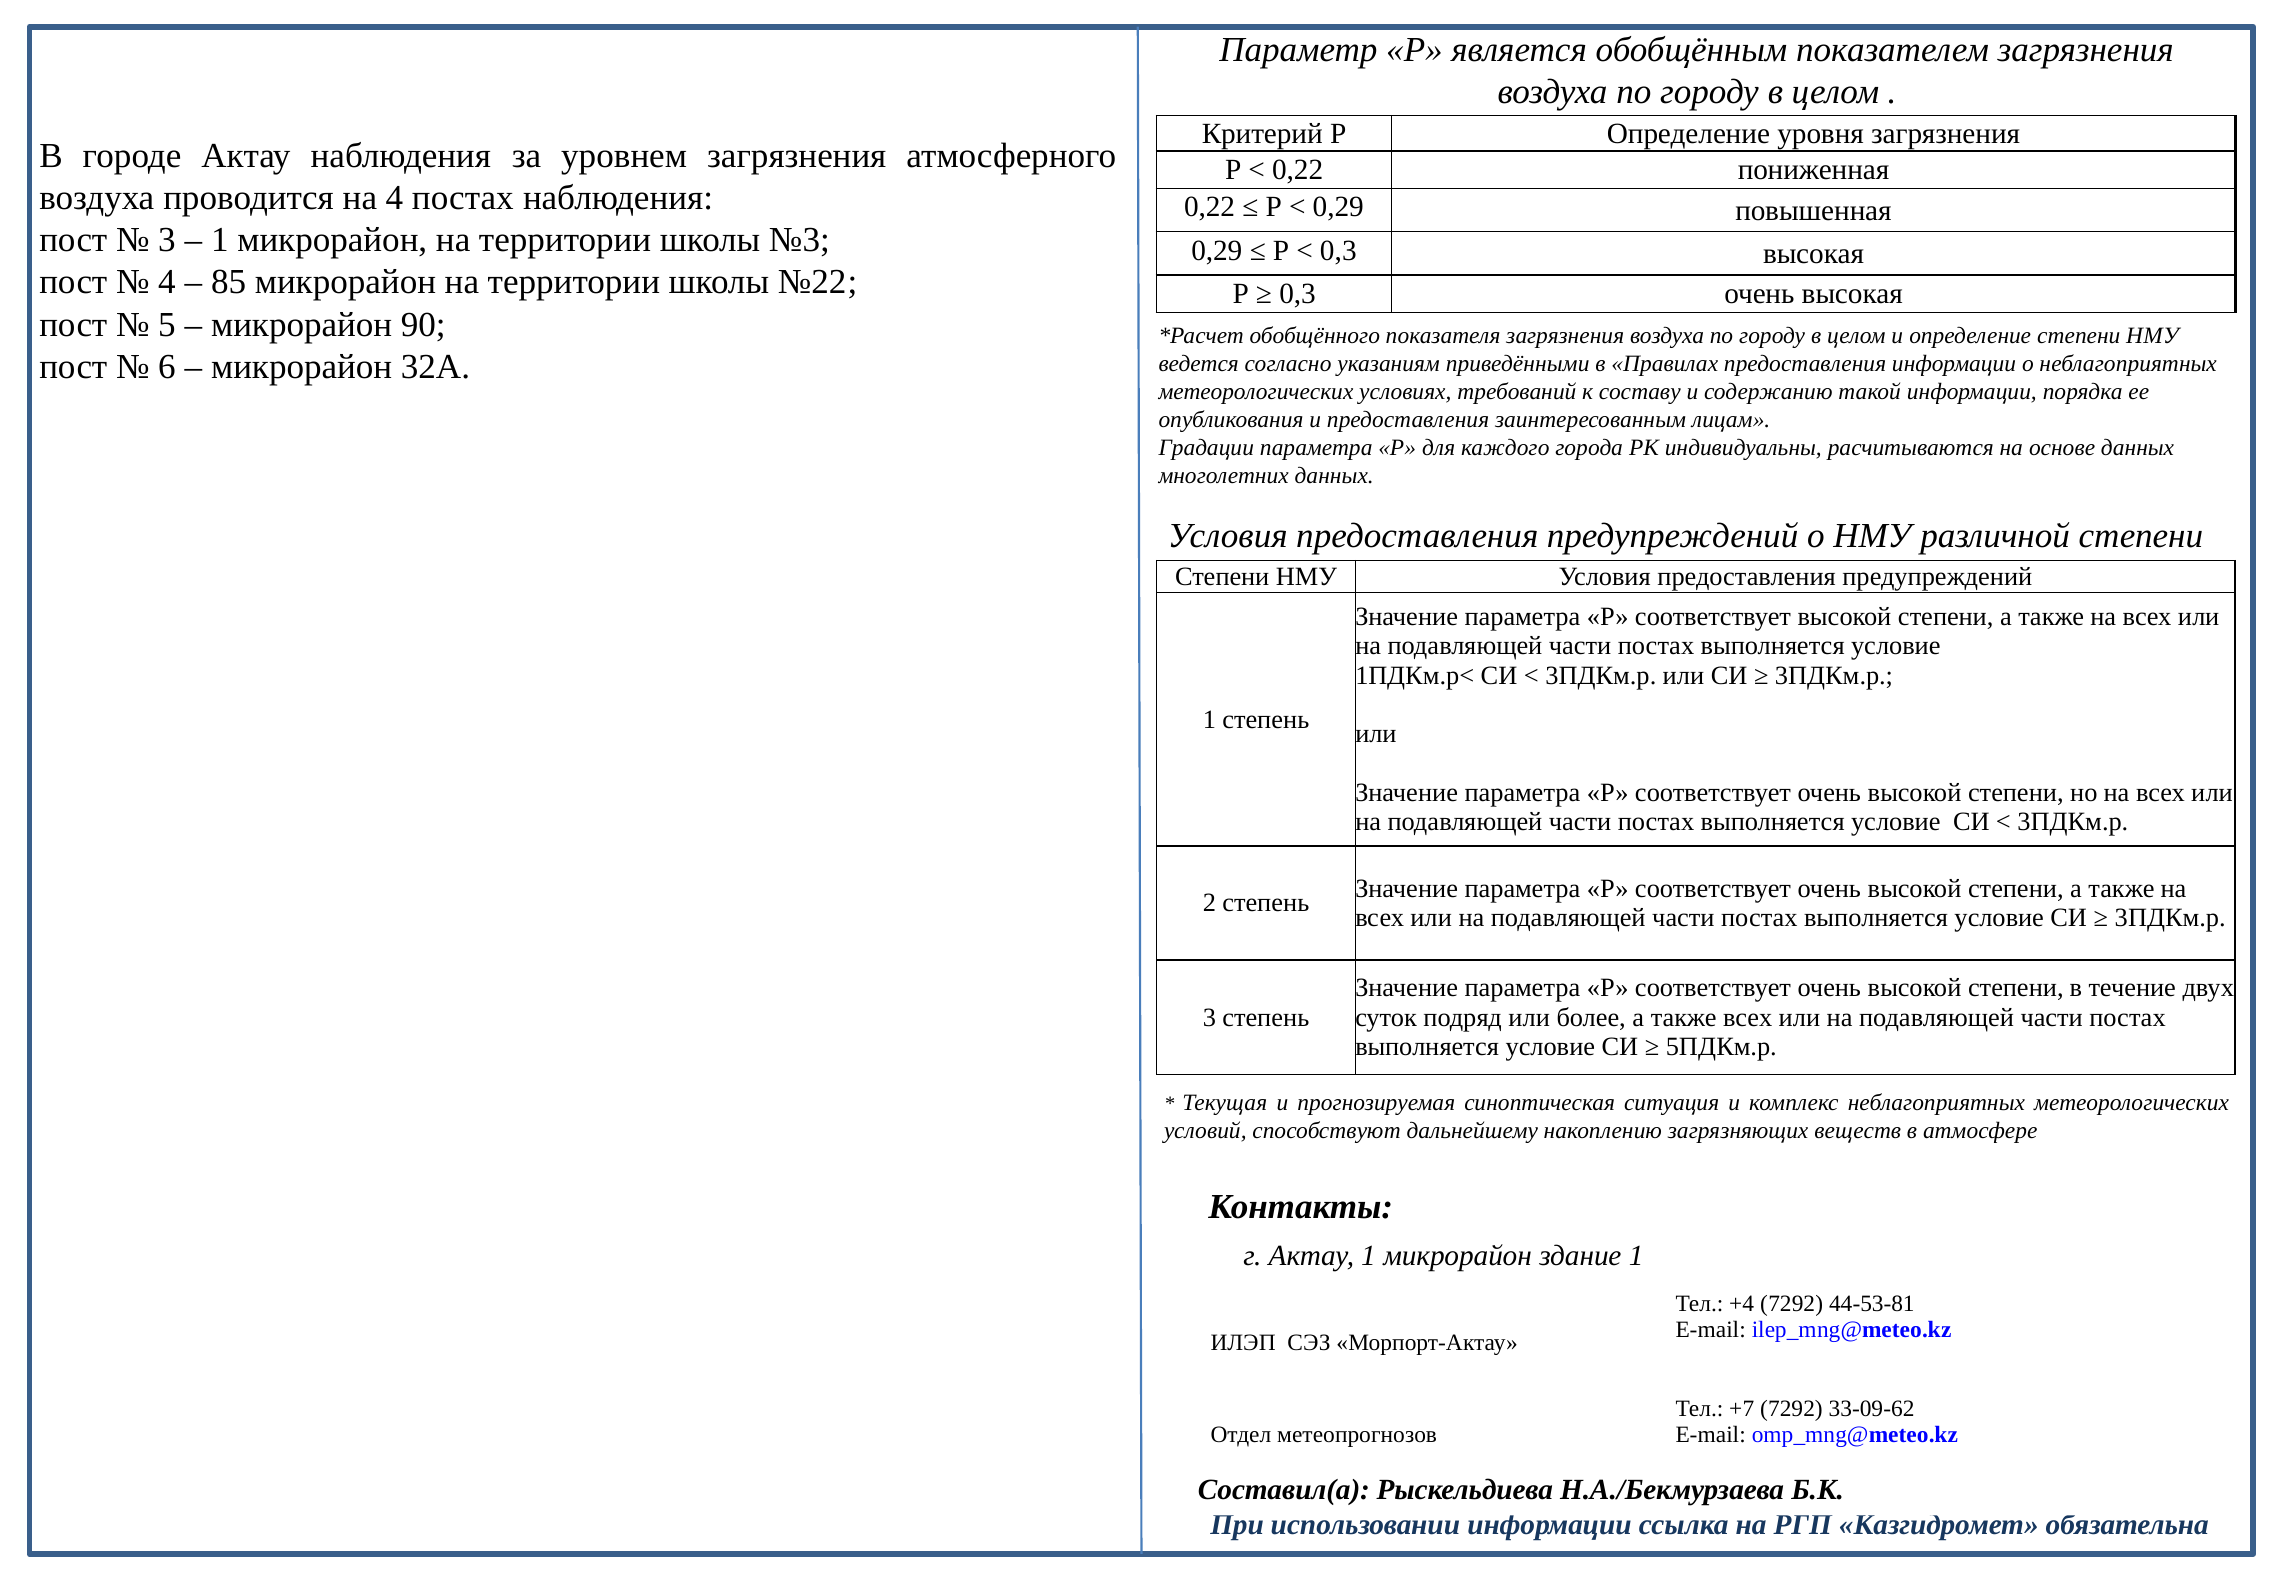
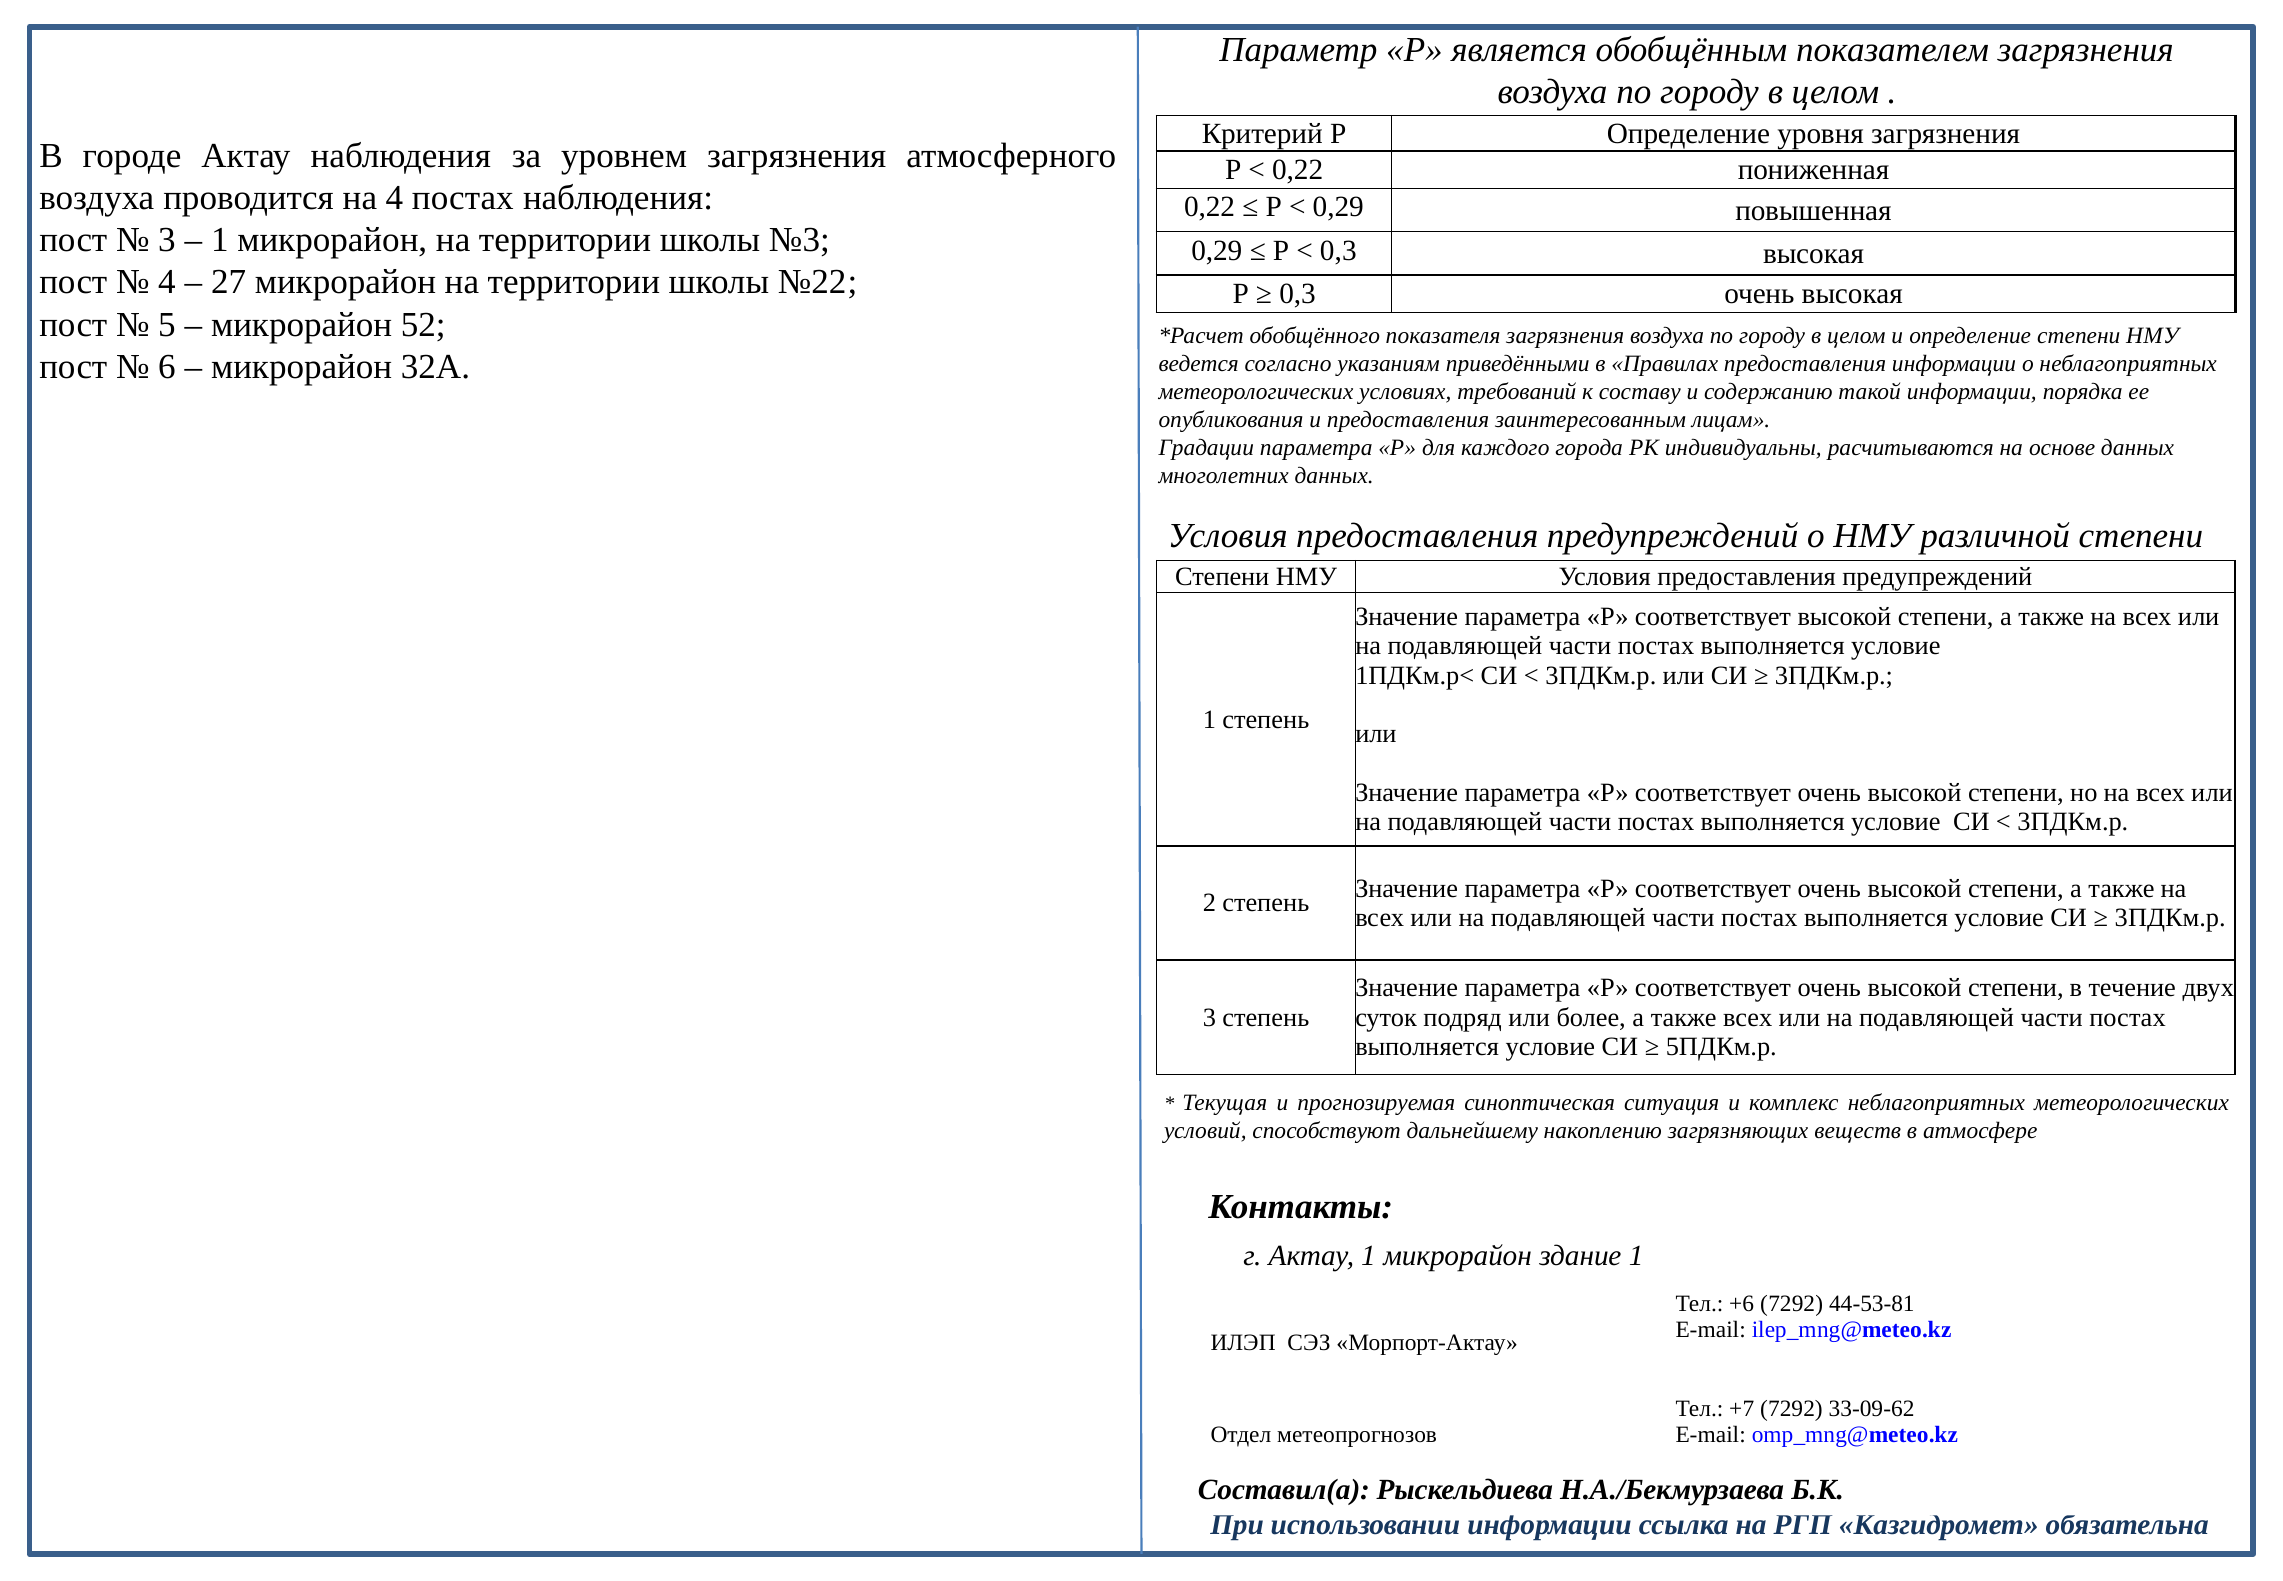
85: 85 -> 27 (229, 282)
90: 90 -> 52 (423, 324)
+4: +4 -> +6 (1742, 1303)
